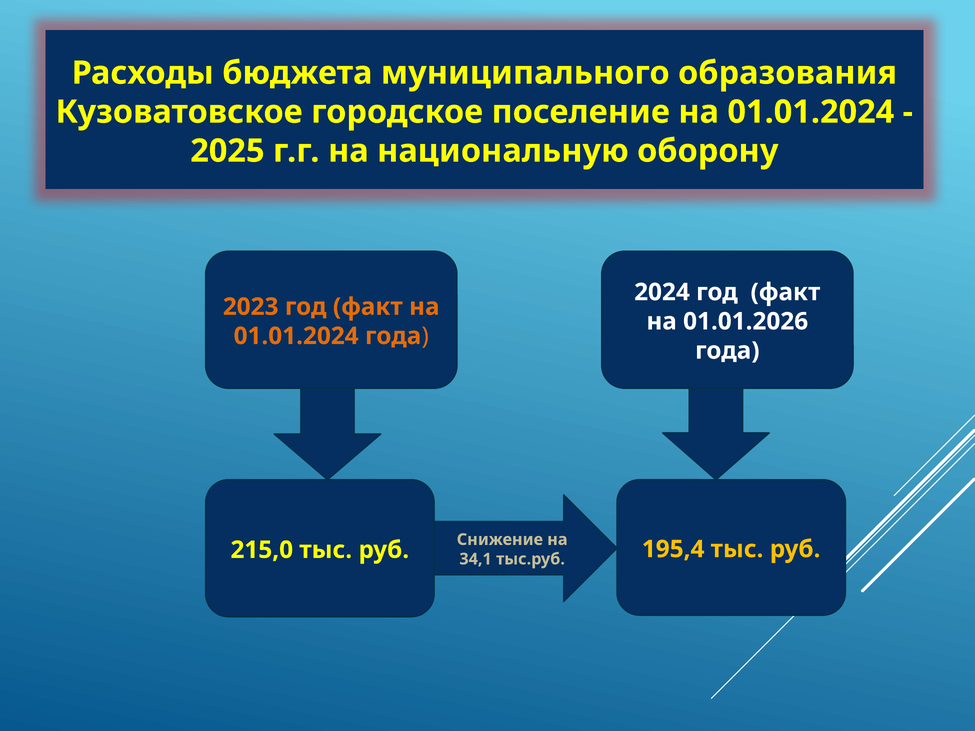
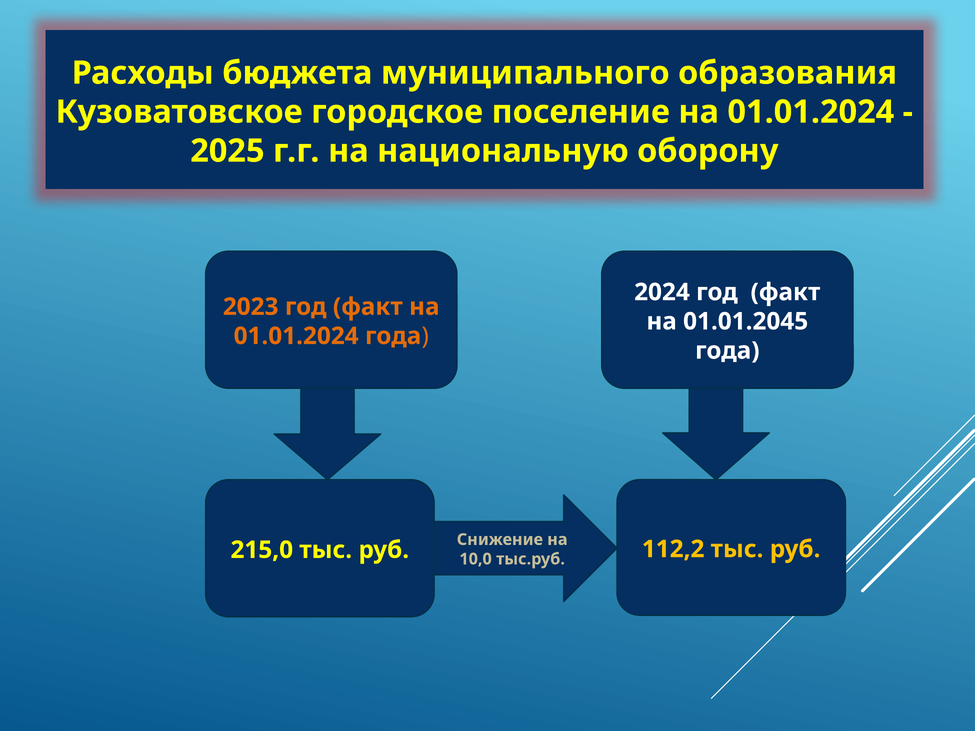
01.01.2026: 01.01.2026 -> 01.01.2045 (746, 322)
195,4: 195,4 -> 112,2 (673, 549)
34,1: 34,1 -> 10,0 (476, 559)
